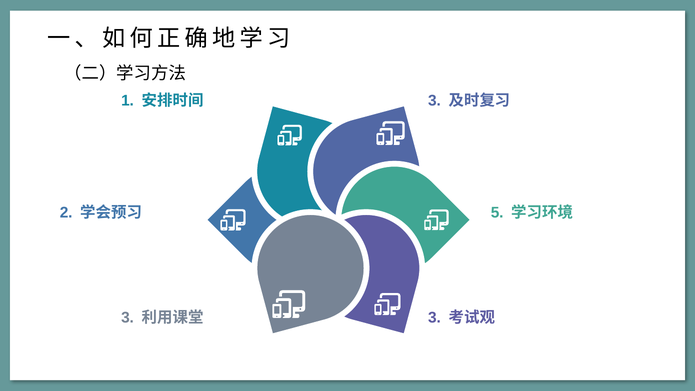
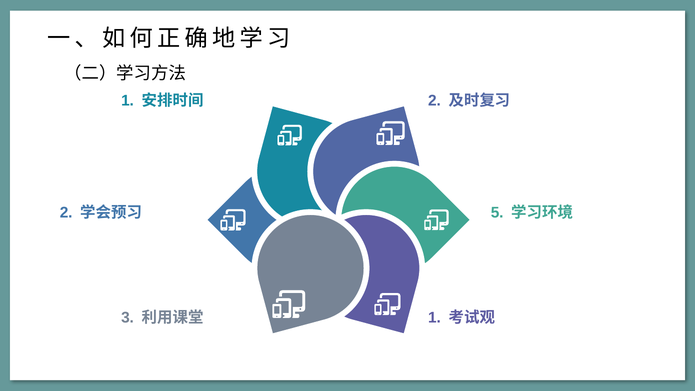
3: 3 -> 2 (435, 101)
3: 3 -> 1 (435, 318)
